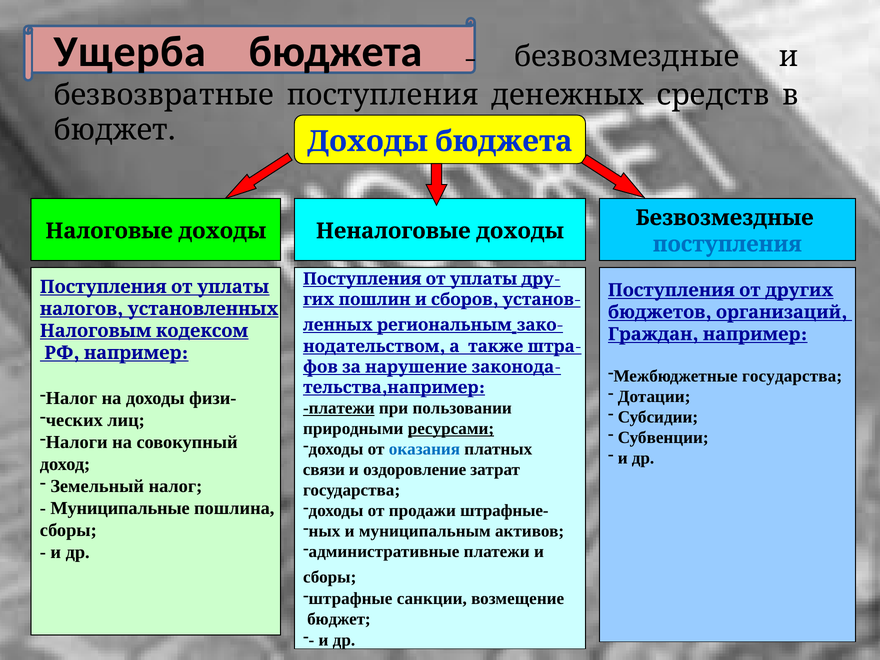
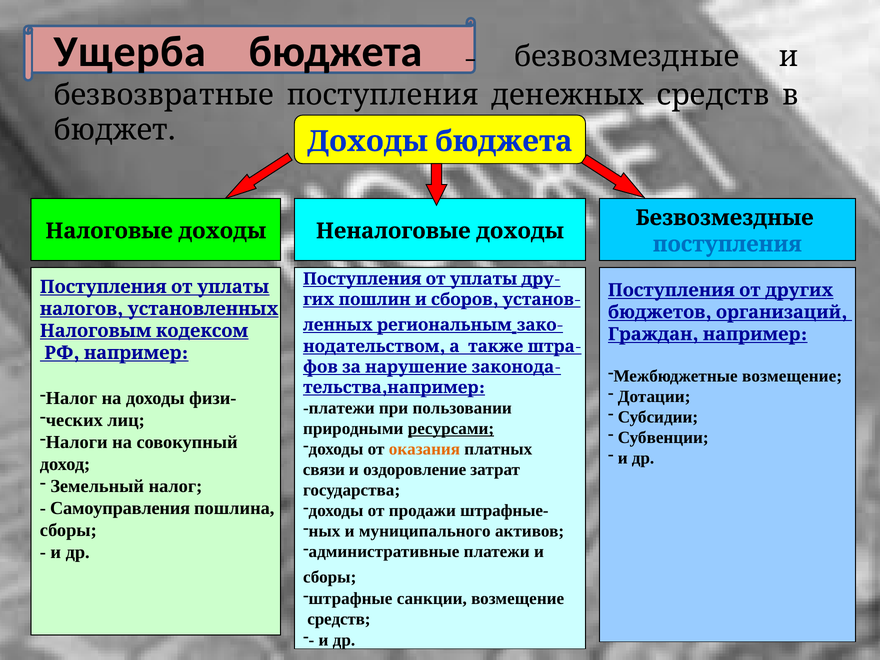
Межбюджетные государства: государства -> возмещение (792, 376)
платежи underline: present -> none (339, 408)
оказания colour: blue -> orange (424, 449)
Муниципальные: Муниципальные -> Самоуправления (120, 508)
муниципальным: муниципальным -> муниципального (425, 531)
бюджет: бюджет -> средств (339, 619)
